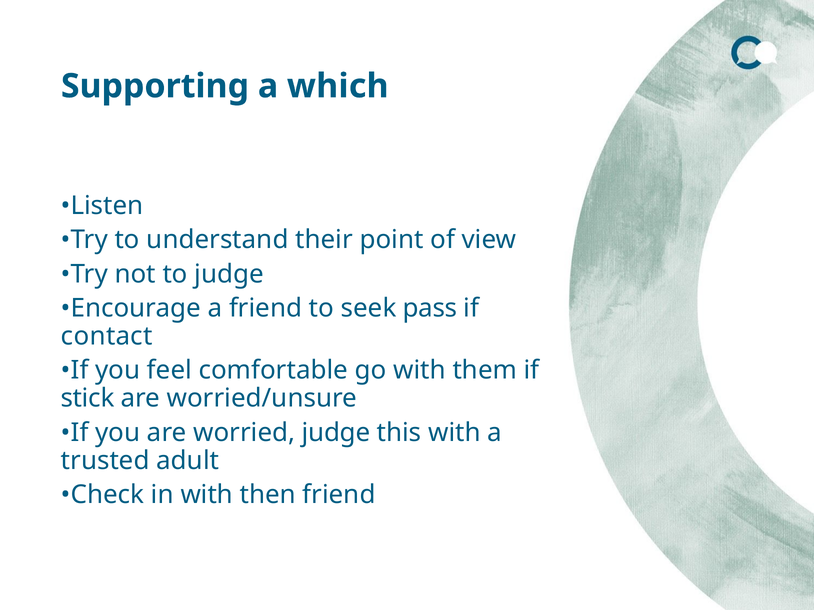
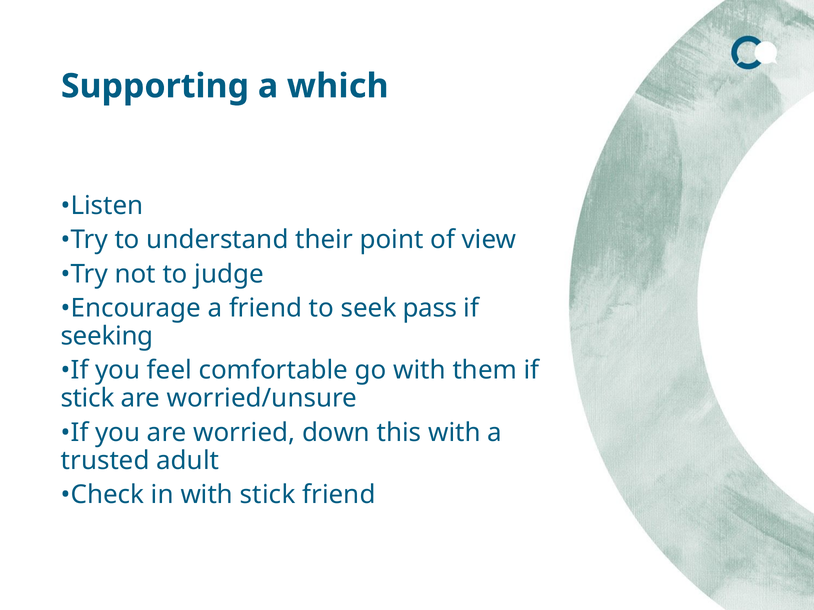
contact: contact -> seeking (107, 336)
worried judge: judge -> down (336, 433)
with then: then -> stick (268, 495)
